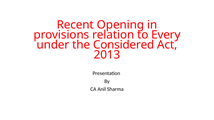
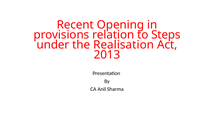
Every: Every -> Steps (166, 35)
Considered: Considered -> Realisation (124, 45)
